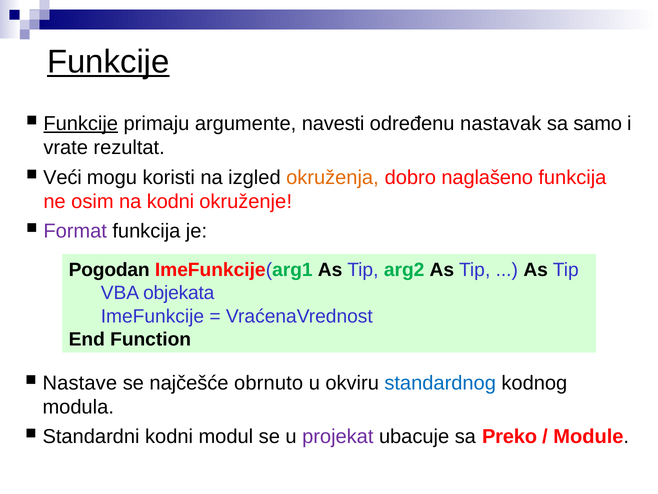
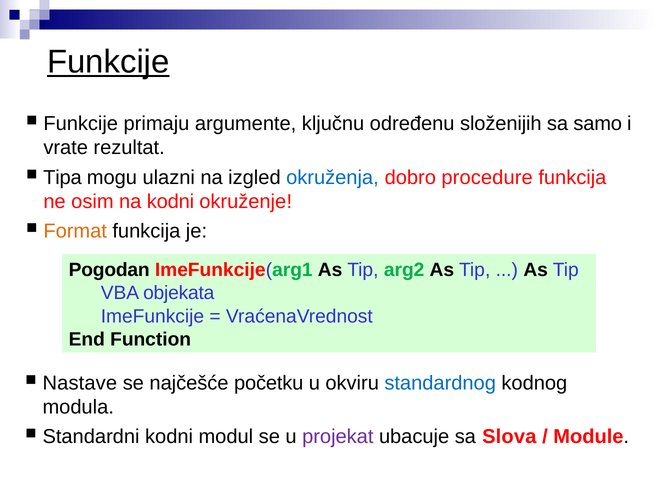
Funkcije underline: present -> none (81, 123)
navesti: navesti -> ključnu (333, 123)
nastavak: nastavak -> složenijih (501, 123)
Veći: Veći -> Tipa (62, 177)
koristi: koristi -> ulazni (169, 177)
okruženja colour: orange -> blue (332, 177)
naglašeno: naglašeno -> procedure (487, 177)
Format colour: purple -> orange (75, 231)
obrnuto: obrnuto -> početku (269, 382)
Preko: Preko -> Slova (509, 436)
